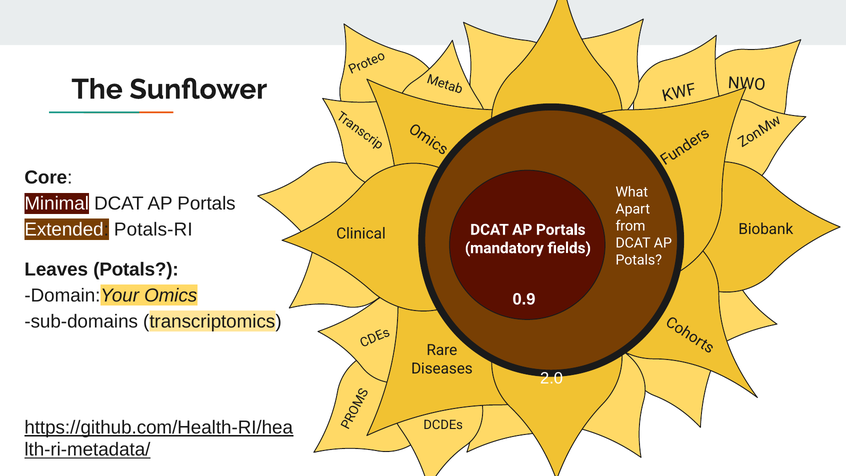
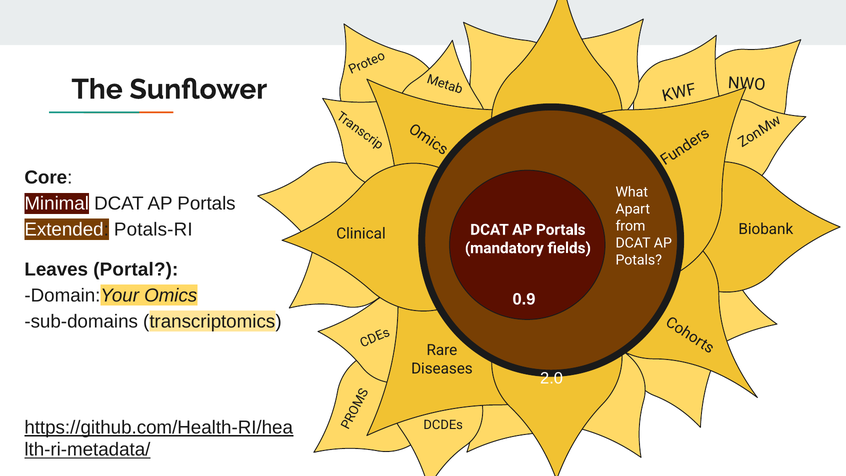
Leaves Potals: Potals -> Portal (136, 270)
